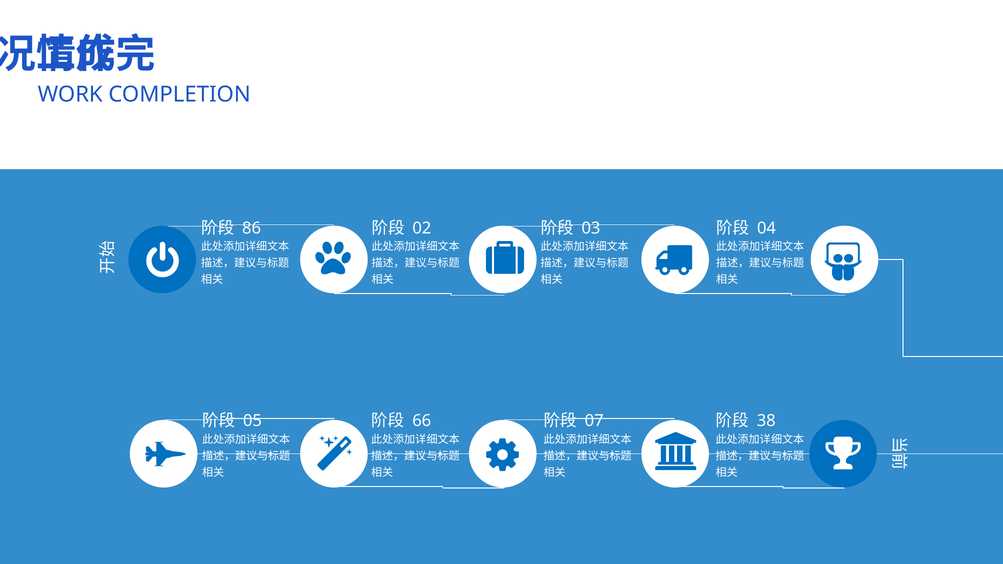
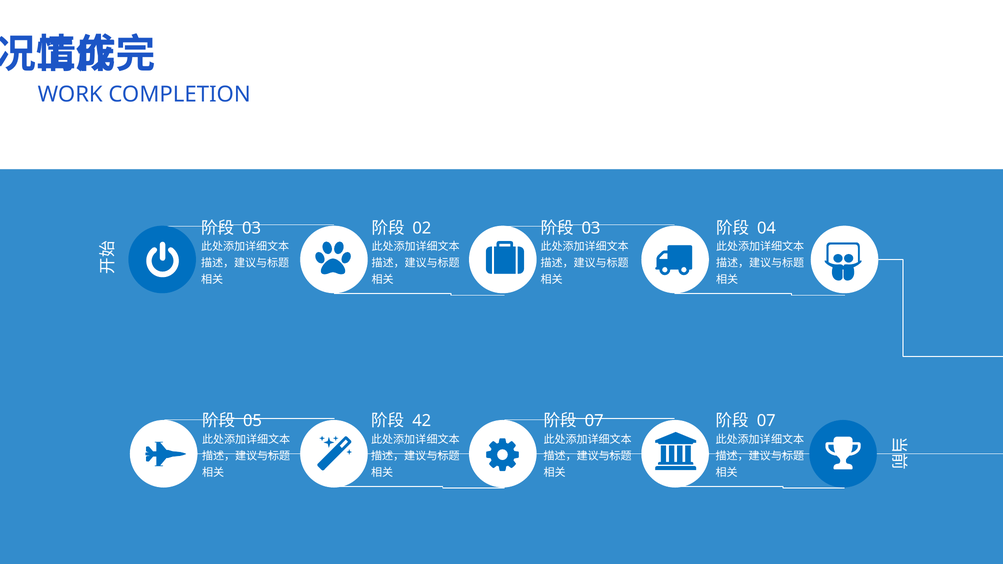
86: 86 -> 03 (252, 228)
66: 66 -> 42 (422, 421)
38: 38 -> 07 (766, 421)
